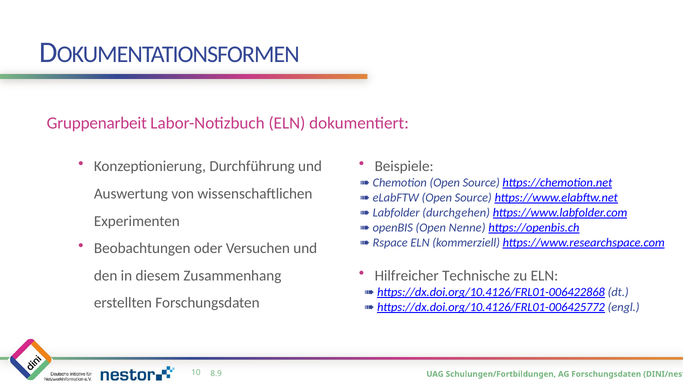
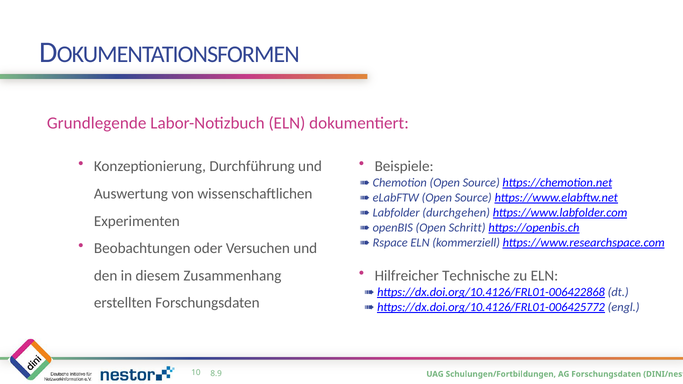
Gruppenarbeit: Gruppenarbeit -> Grundlegende (97, 123)
Nenne: Nenne -> Schritt (467, 228)
